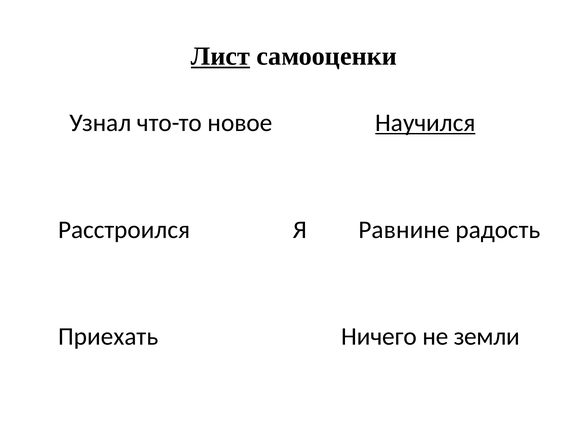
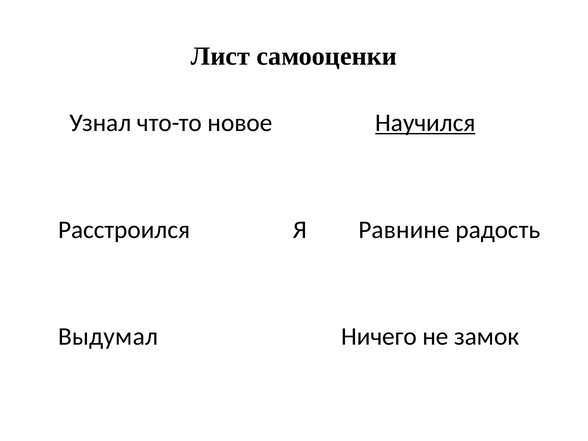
Лист underline: present -> none (220, 56)
Приехать: Приехать -> Выдумал (108, 337)
земли: земли -> замок (487, 337)
